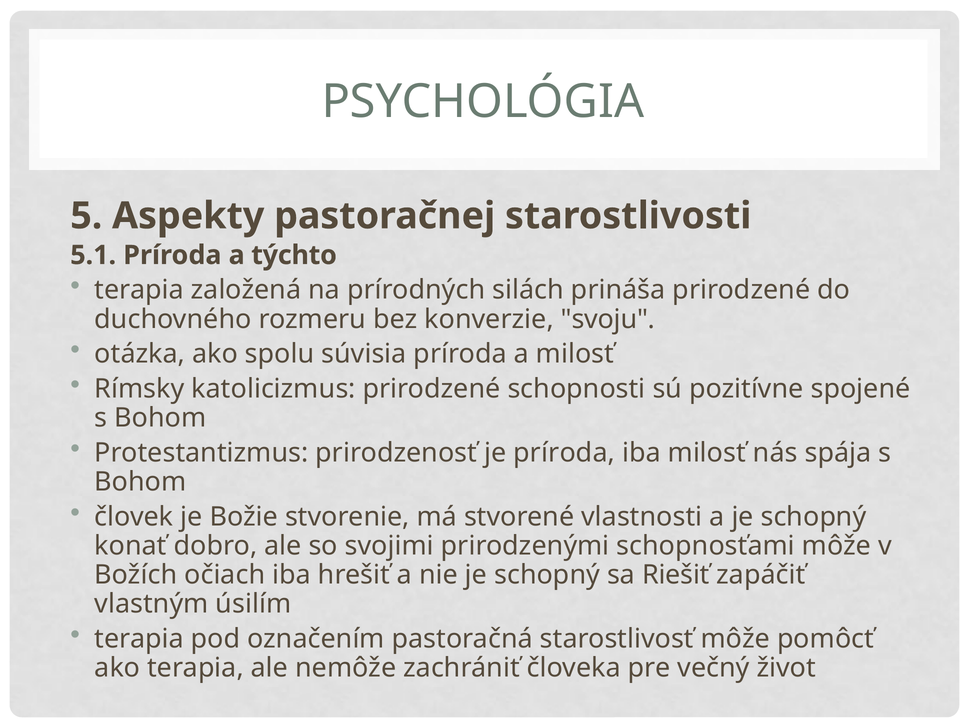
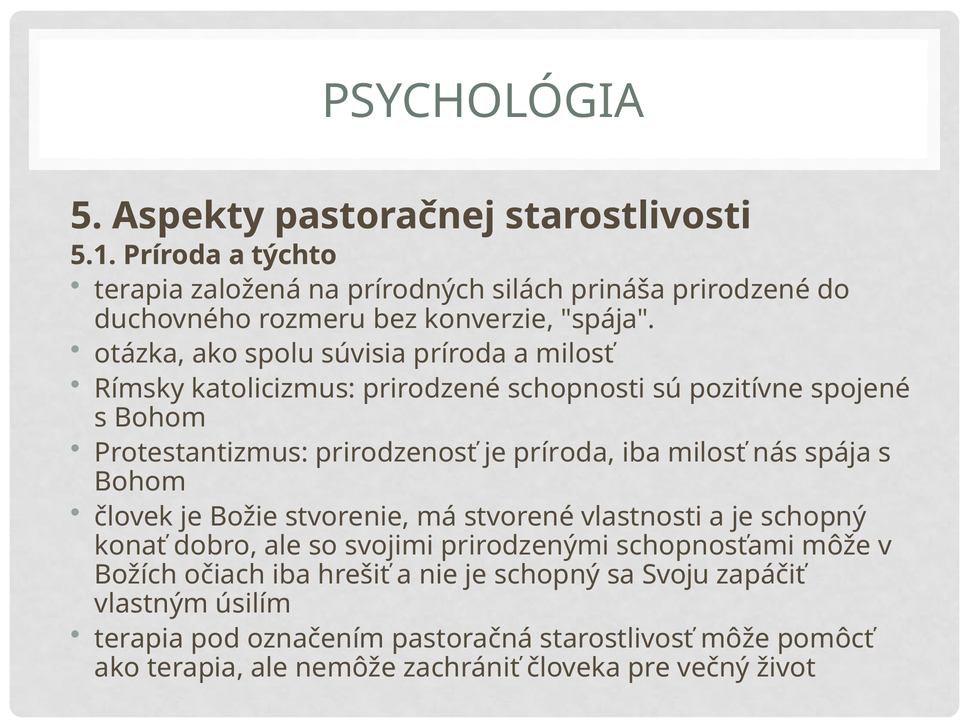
konverzie svoju: svoju -> spája (608, 319)
Riešiť: Riešiť -> Svoju (676, 575)
